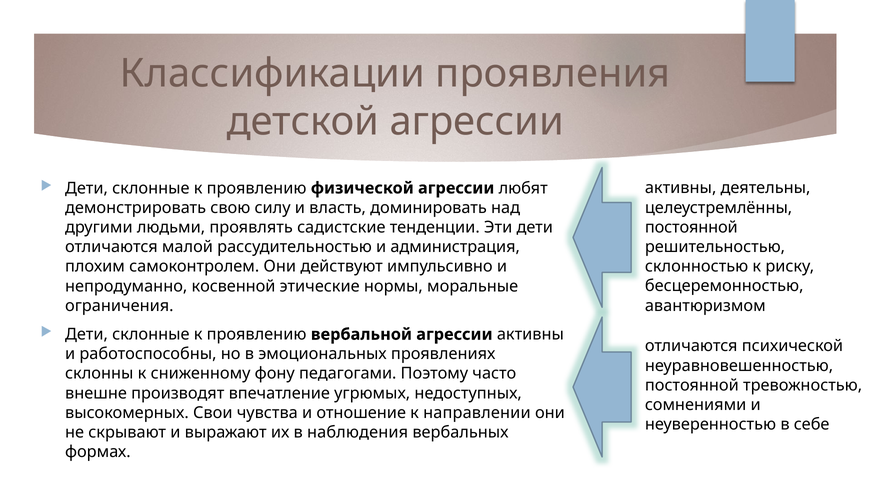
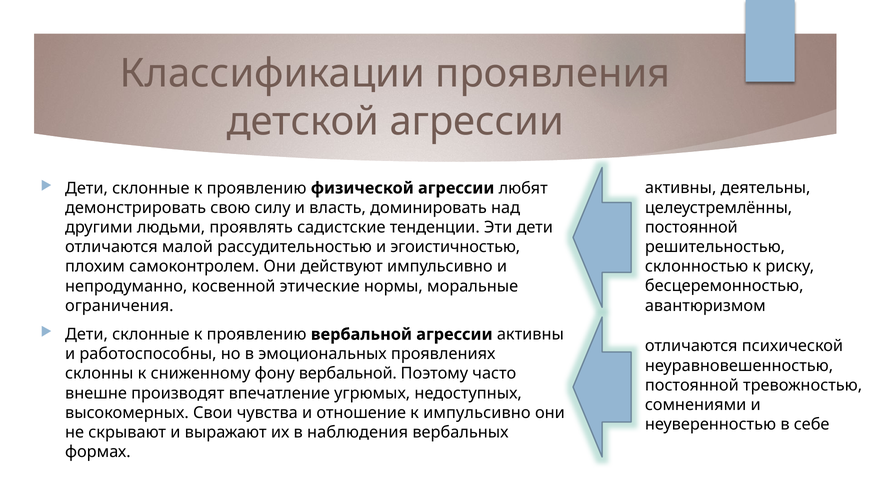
администрация: администрация -> эгоистичностью (455, 247)
фону педагогами: педагогами -> вербальной (348, 374)
к направлении: направлении -> импульсивно (477, 413)
